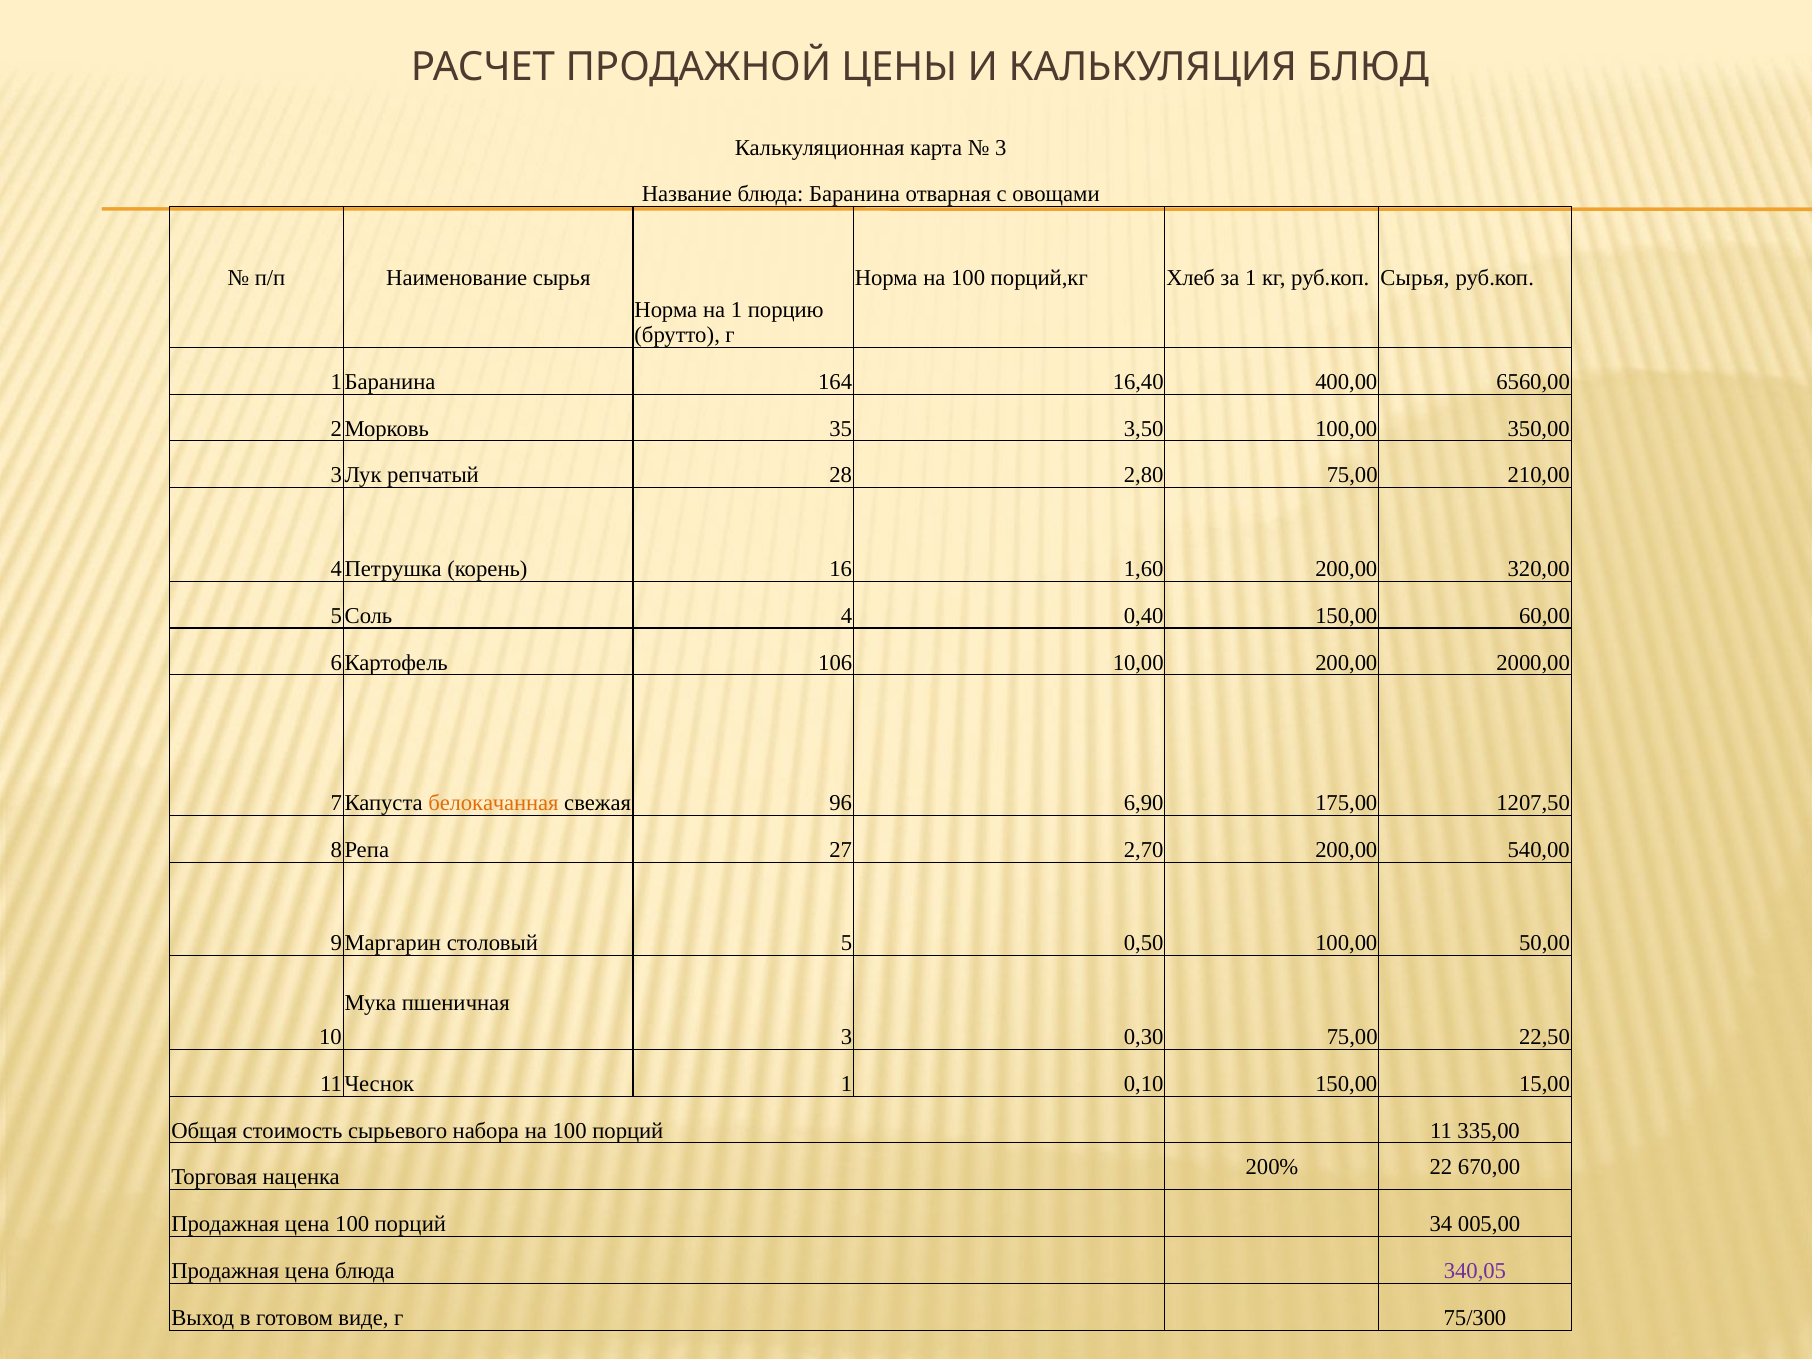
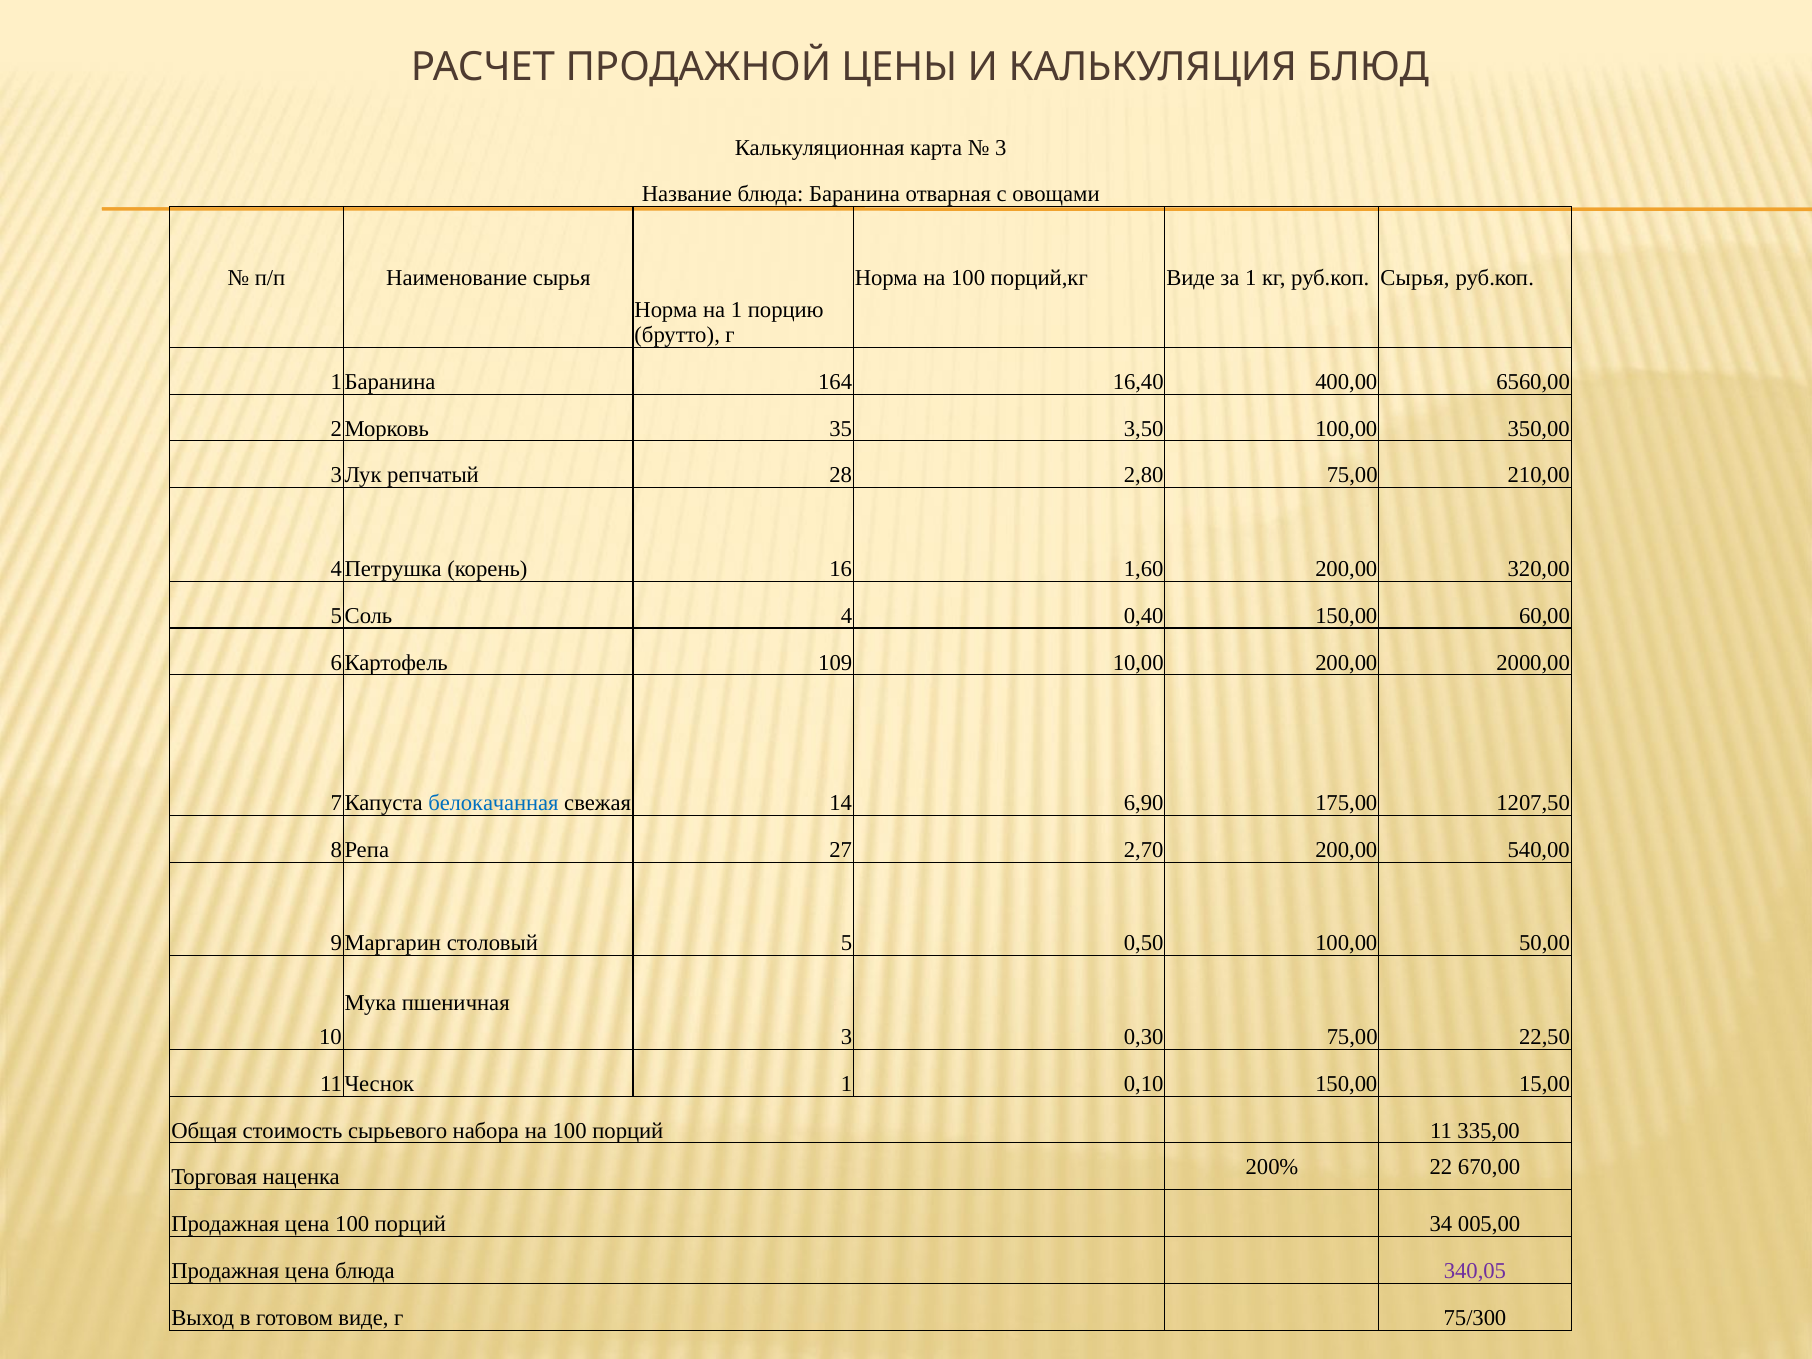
порций,кг Хлеб: Хлеб -> Виде (1191, 278)
106: 106 -> 109 (835, 663)
белокачанная colour: orange -> blue (493, 803)
96: 96 -> 14 (841, 803)
